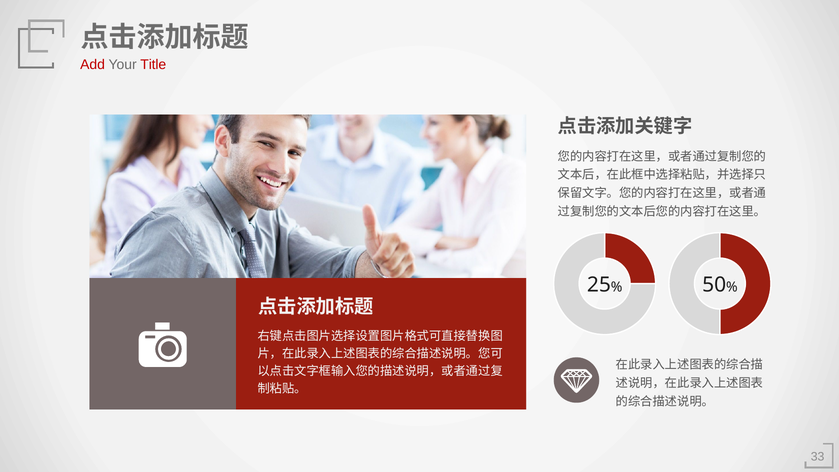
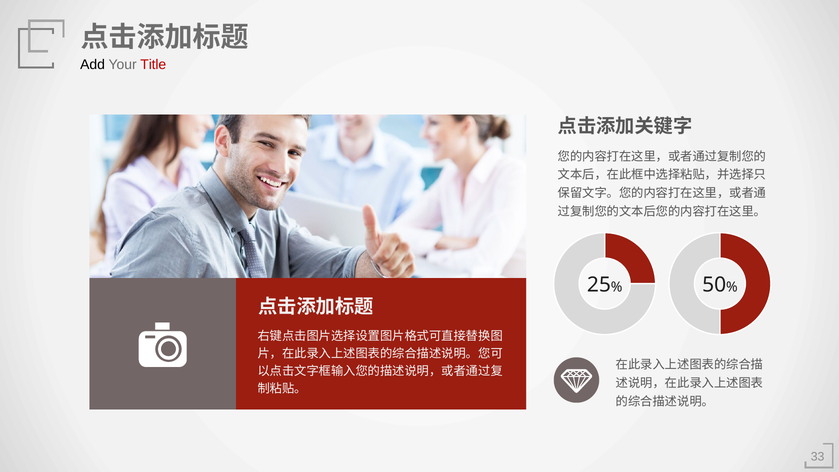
Add colour: red -> black (93, 65)
